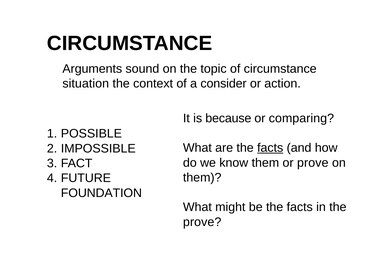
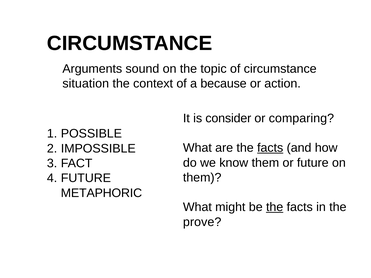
consider: consider -> because (224, 84)
because: because -> consider (228, 118)
or prove: prove -> future (313, 163)
FOUNDATION: FOUNDATION -> METAPHORIC (101, 193)
the underline: none -> present (275, 207)
